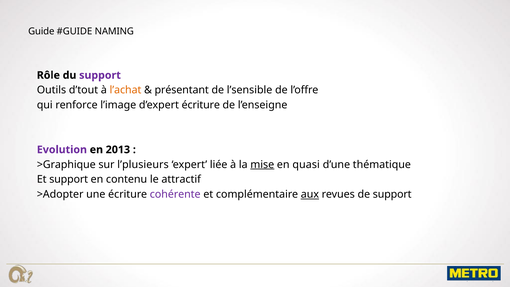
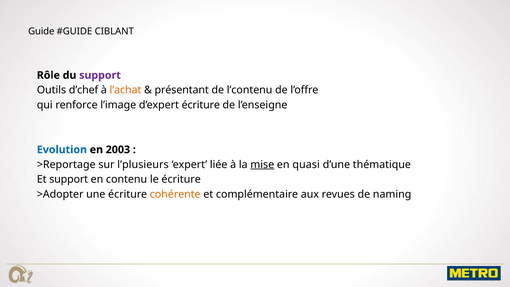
NAMING: NAMING -> CIBLANT (114, 31)
d’tout: d’tout -> d’chef (84, 90)
l’sensible: l’sensible -> l’contenu (250, 90)
Evolution colour: purple -> blue (62, 150)
2013: 2013 -> 2003 (118, 150)
>Graphique: >Graphique -> >Reportage (66, 164)
le attractif: attractif -> écriture (181, 179)
cohérente colour: purple -> orange (175, 194)
aux underline: present -> none (310, 194)
de support: support -> naming (392, 194)
